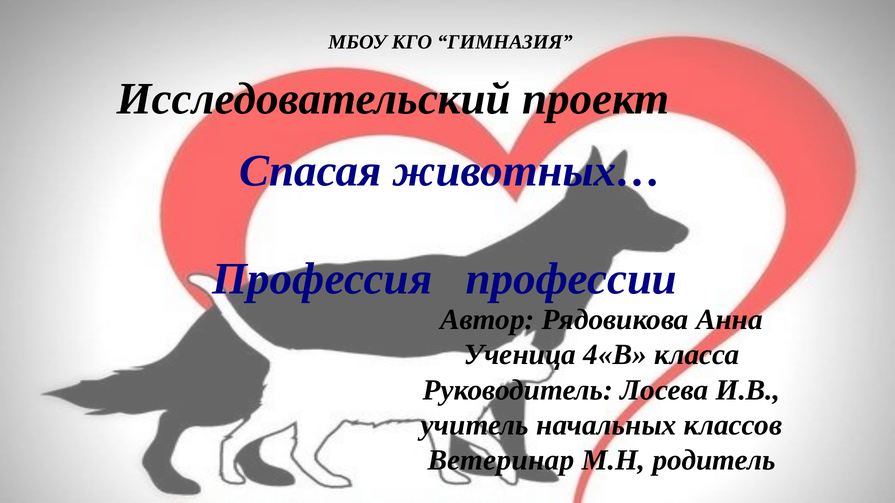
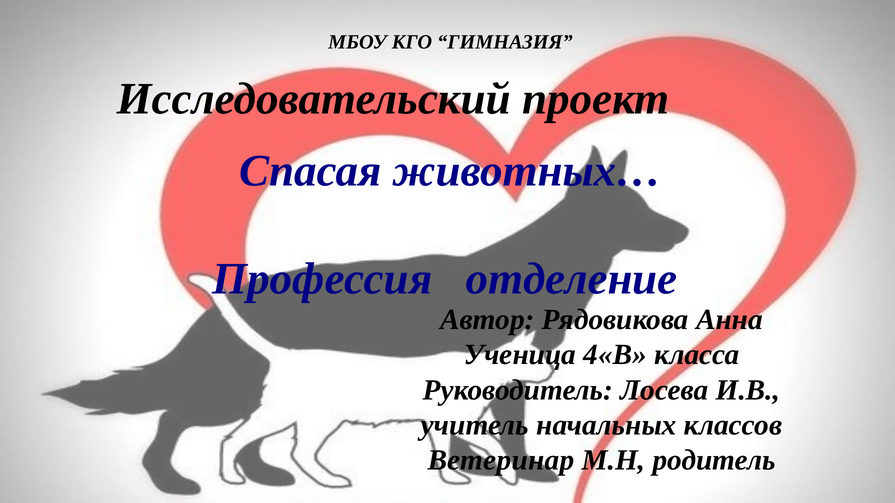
профессии: профессии -> отделение (572, 279)
